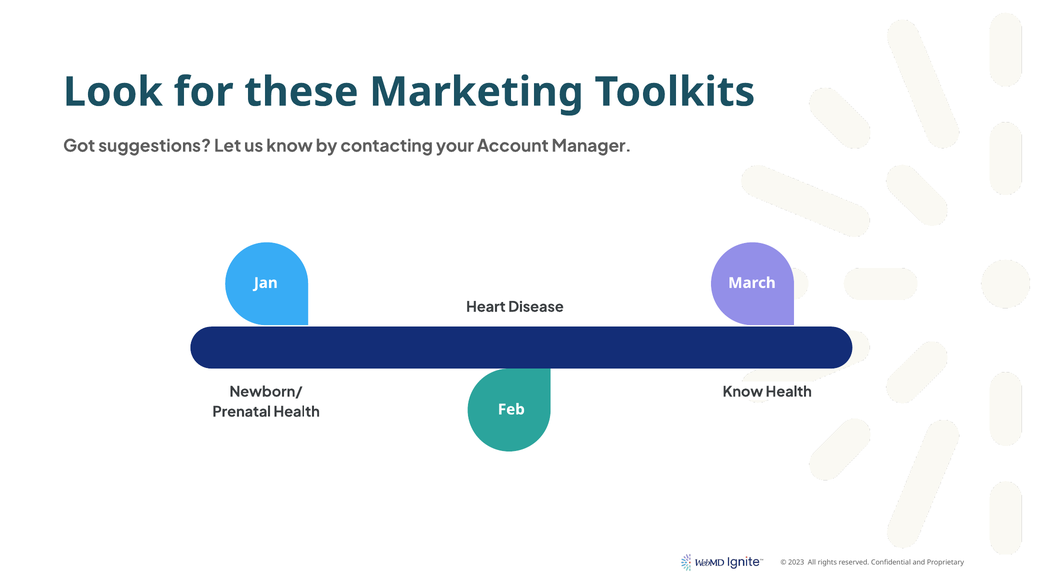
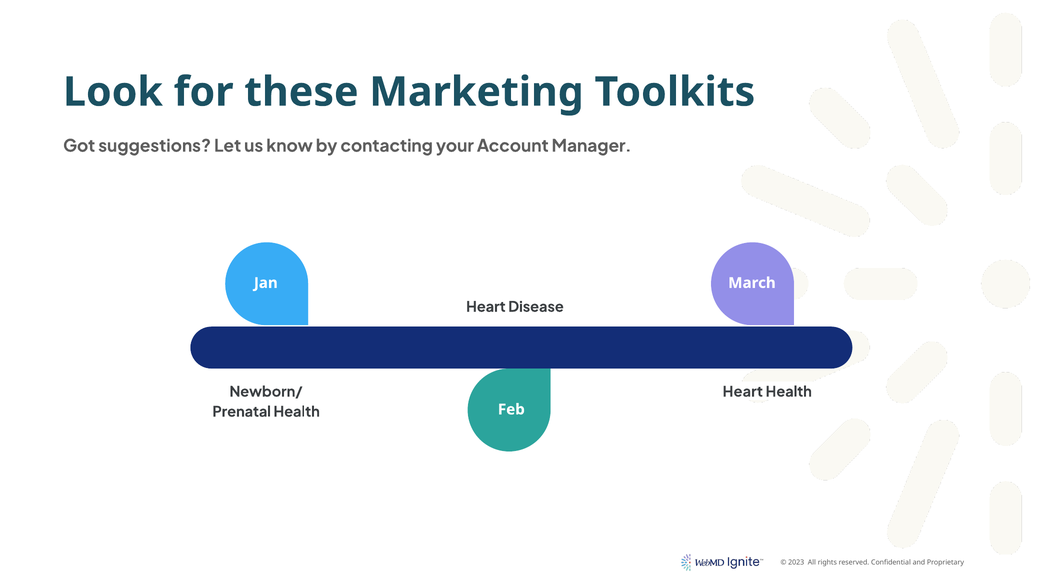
Know: Know -> Heart (743, 392)
